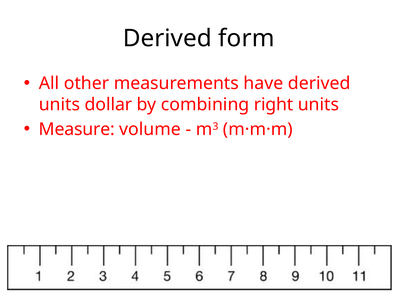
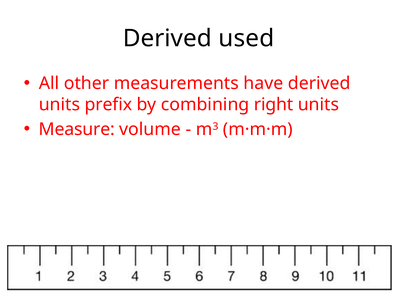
form: form -> used (246, 39)
dollar: dollar -> prefix (108, 105)
